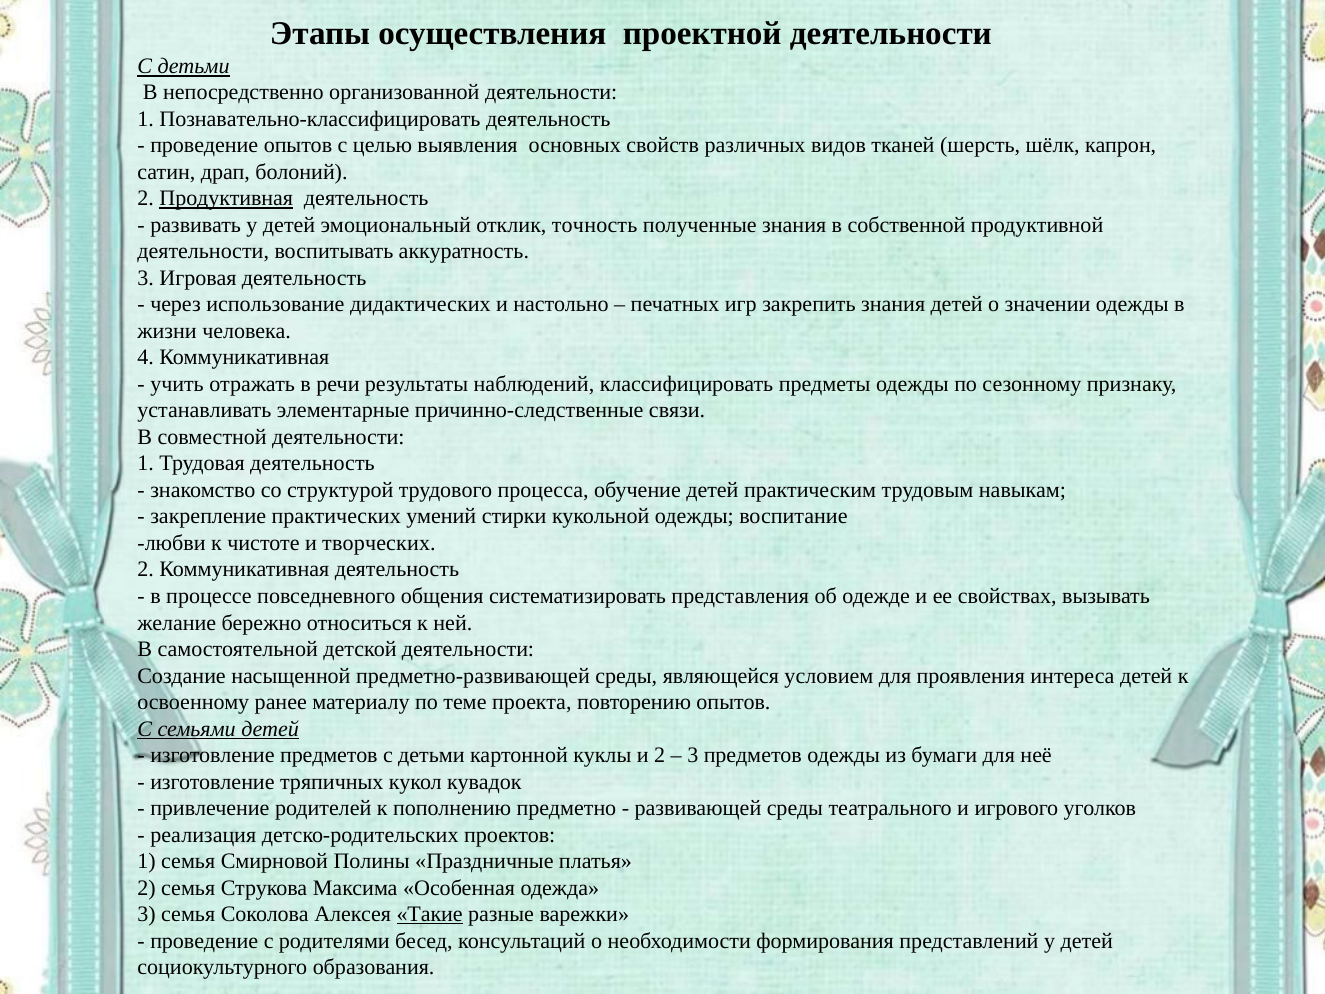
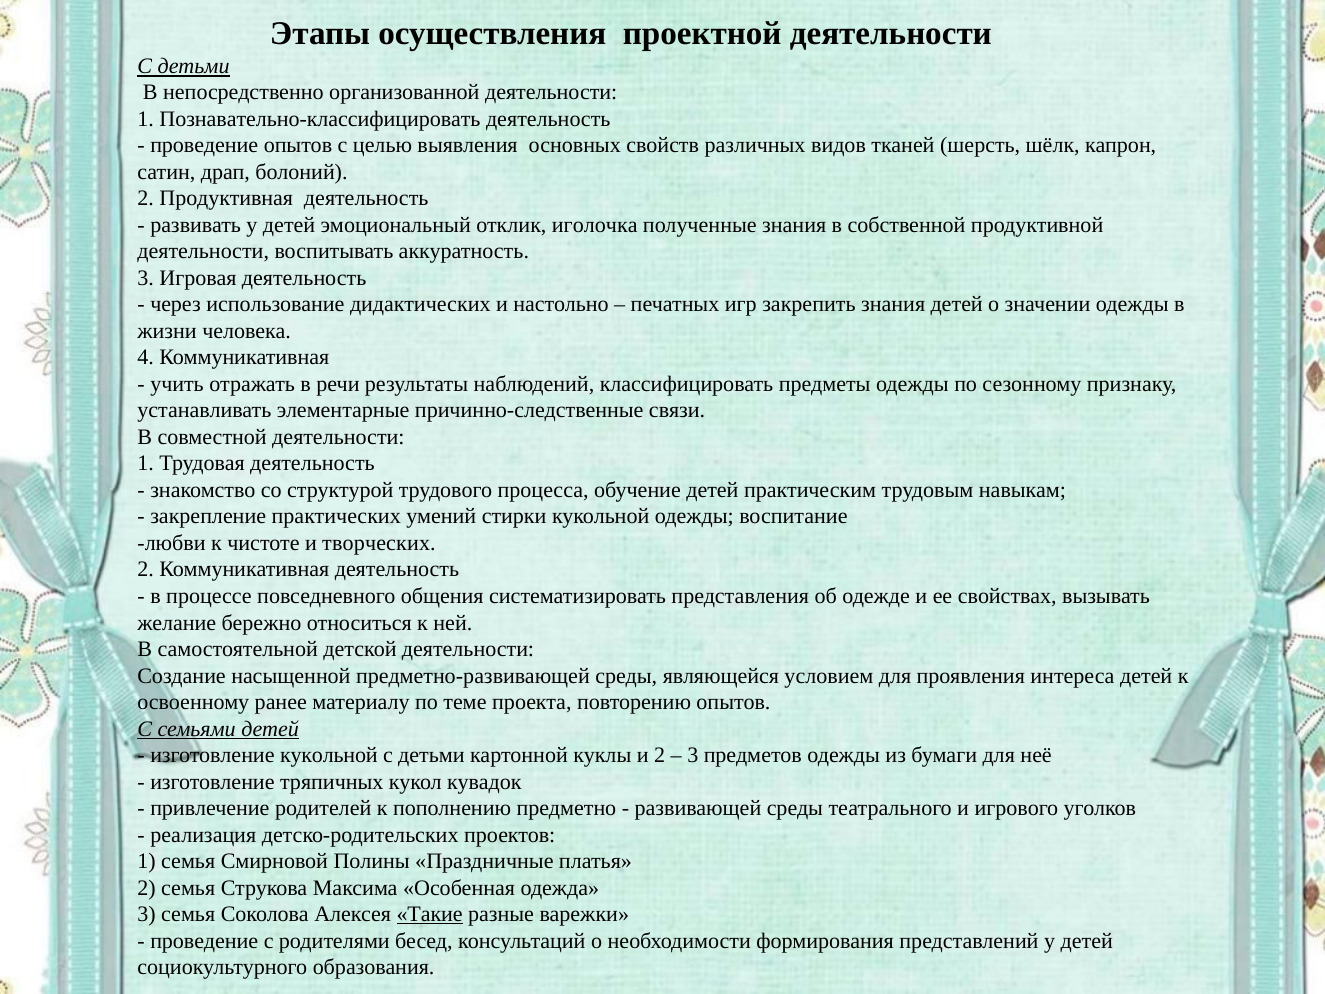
Продуктивная underline: present -> none (226, 199)
точность: точность -> иголочка (595, 225)
изготовление предметов: предметов -> кукольной (329, 755)
